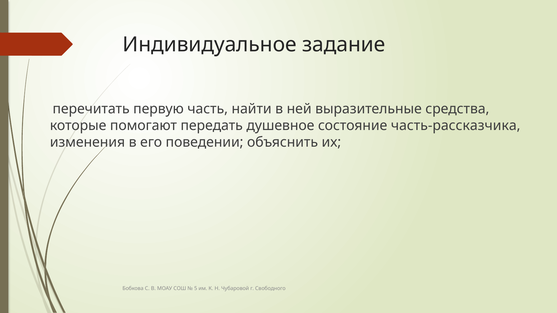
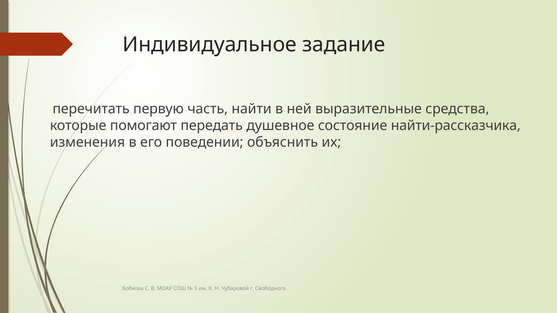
часть-рассказчика: часть-рассказчика -> найти-рассказчика (456, 126)
